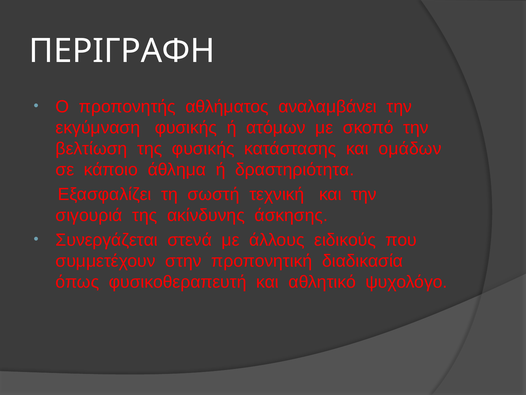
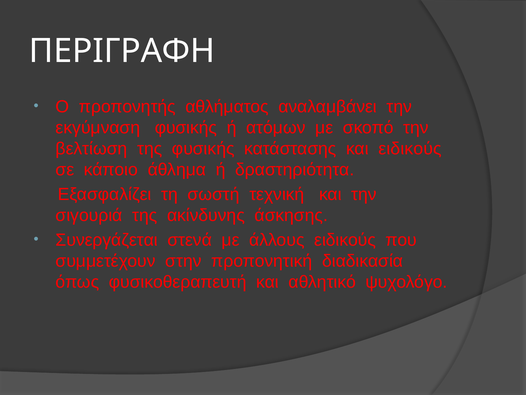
και ομάδων: ομάδων -> ειδικούς (410, 149)
